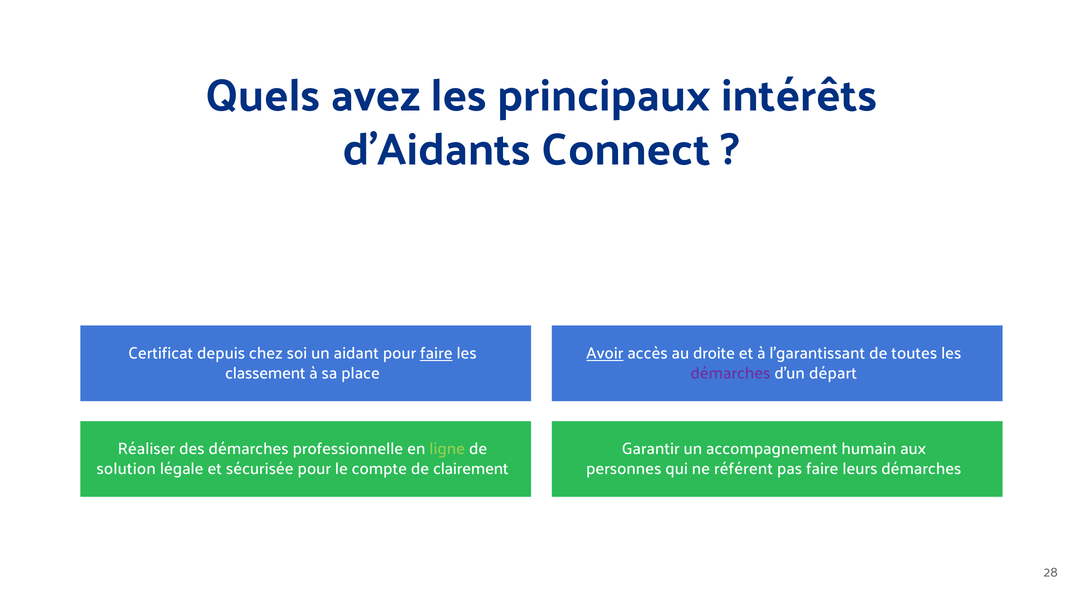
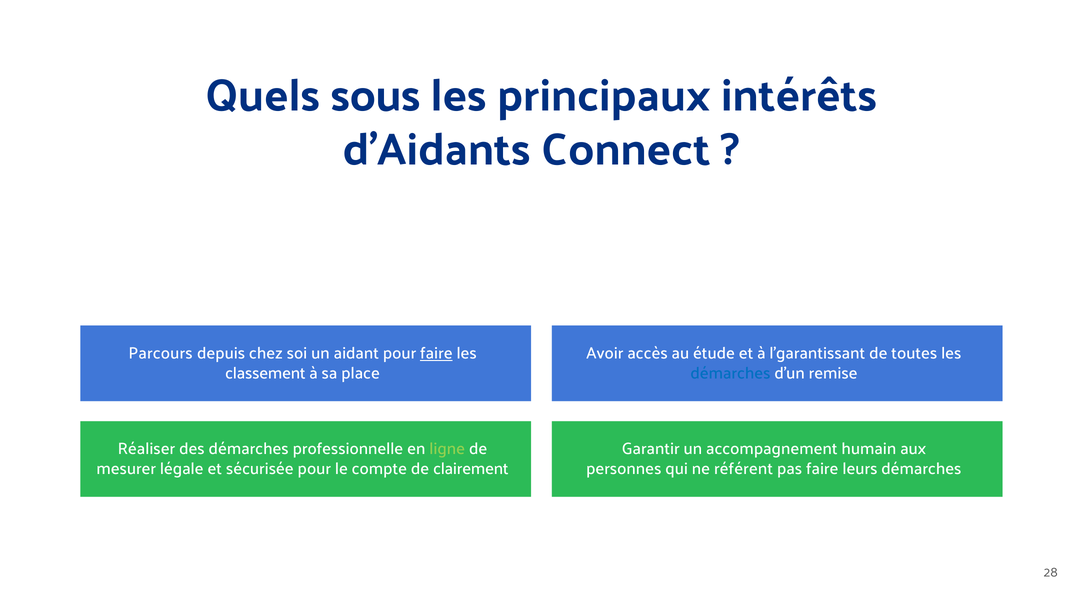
avez: avez -> sous (376, 96)
Certificat: Certificat -> Parcours (161, 353)
Avoir underline: present -> none (605, 353)
droite: droite -> étude (714, 353)
démarches colour: purple -> blue (730, 373)
départ: départ -> remise (833, 373)
solution: solution -> mesurer (126, 469)
